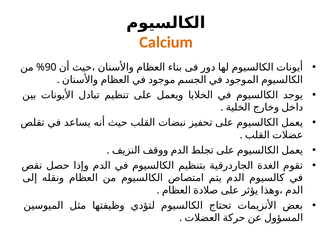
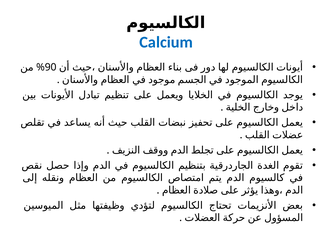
Calcium colour: orange -> blue (166, 42)
